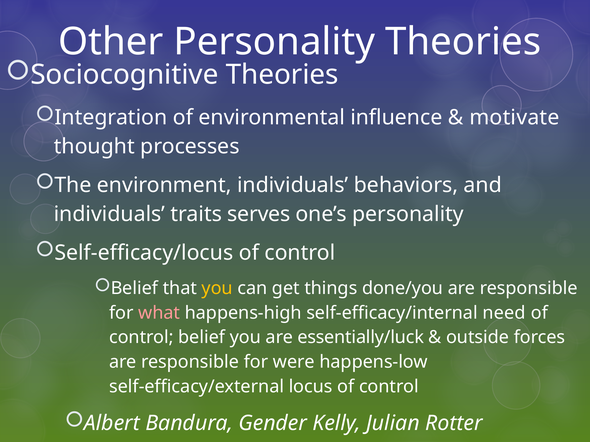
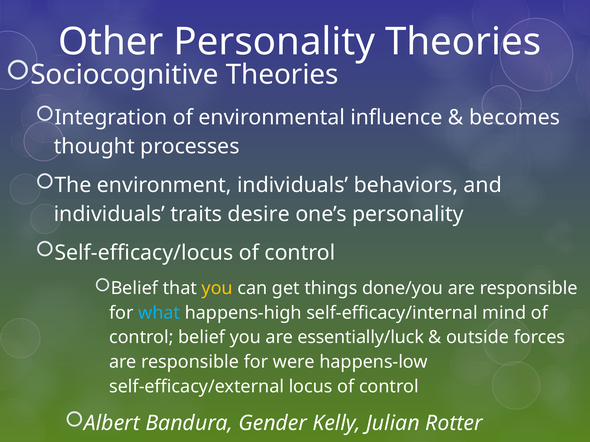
motivate: motivate -> becomes (515, 118)
serves: serves -> desire (259, 214)
what colour: pink -> light blue (159, 313)
need: need -> mind (504, 313)
